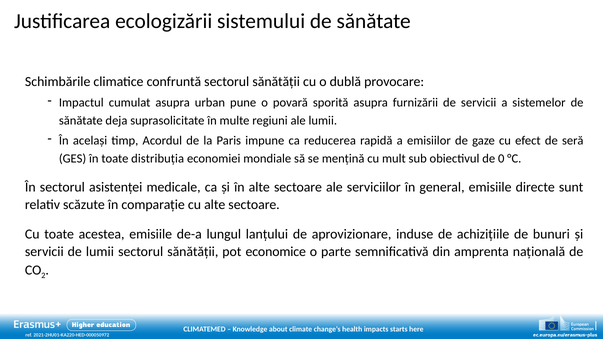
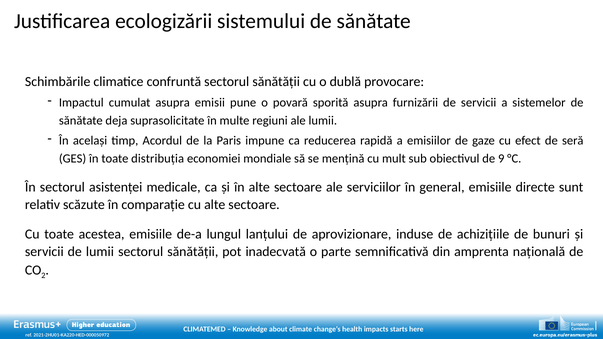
urban: urban -> emisii (210, 103)
0: 0 -> 9 (501, 159)
economice: economice -> inadecvată (276, 252)
